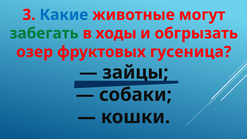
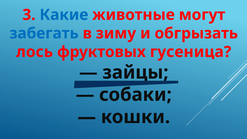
забегать colour: green -> blue (44, 33)
ходы: ходы -> зиму (116, 33)
озер: озер -> лось (35, 52)
